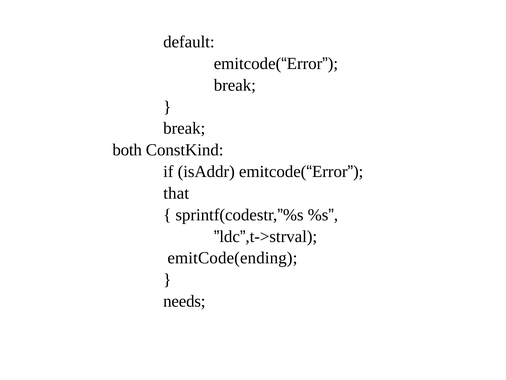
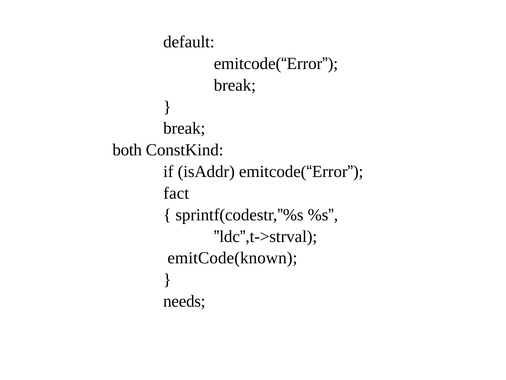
that: that -> fact (176, 193)
emitCode(ending: emitCode(ending -> emitCode(known (232, 258)
